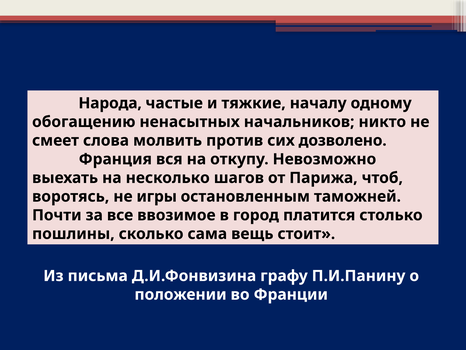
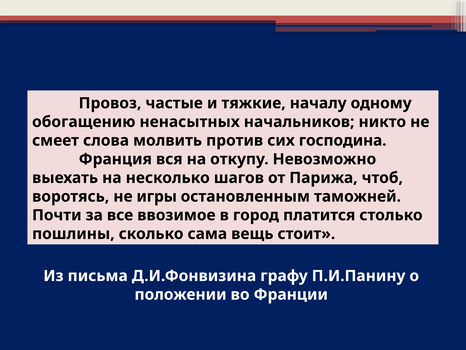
Народа: Народа -> Провоз (110, 103)
дозволено: дозволено -> господина (343, 140)
